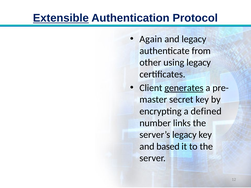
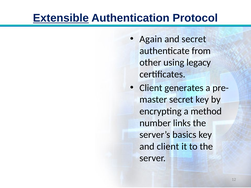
and legacy: legacy -> secret (194, 39)
generates underline: present -> none (184, 88)
defined: defined -> method (206, 111)
server’s legacy: legacy -> basics (184, 135)
and based: based -> client (168, 147)
